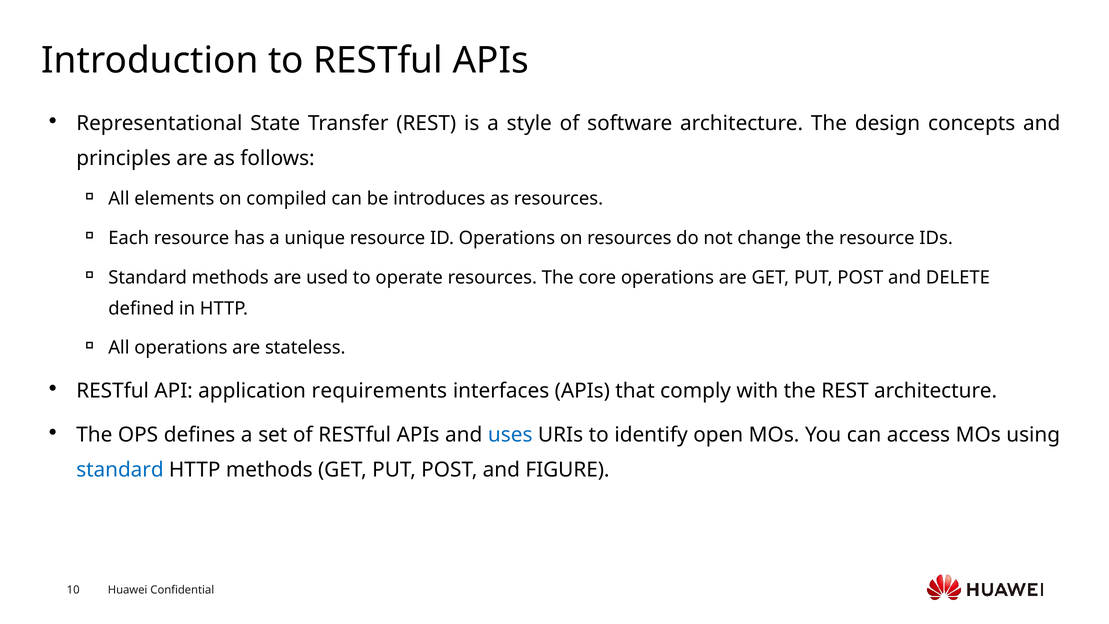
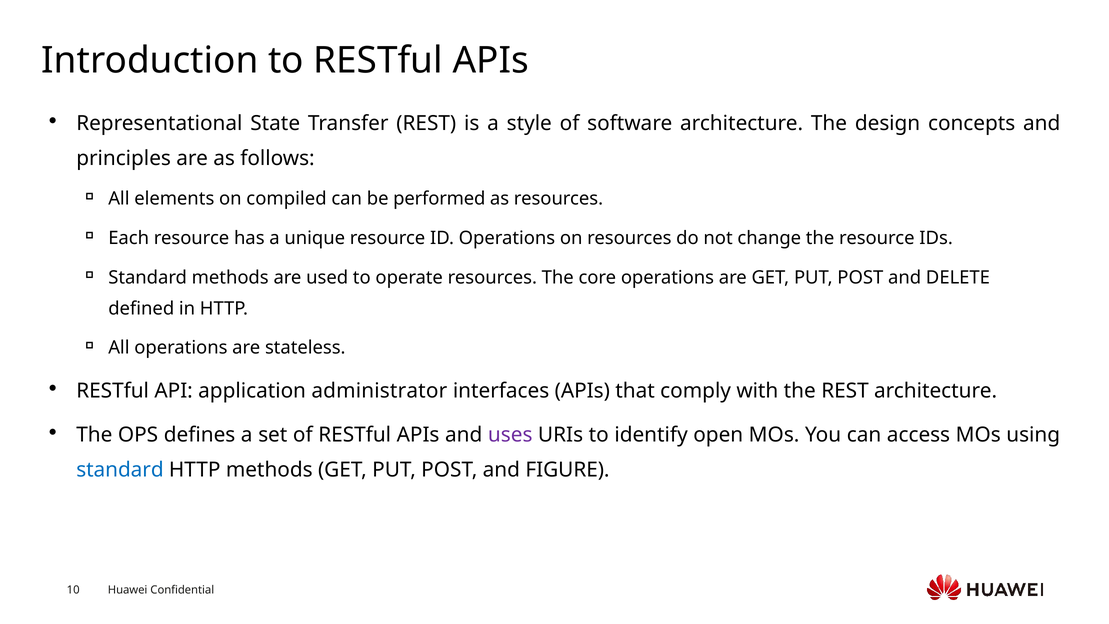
introduces: introduces -> performed (439, 199)
requirements: requirements -> administrator (379, 391)
uses colour: blue -> purple (510, 435)
